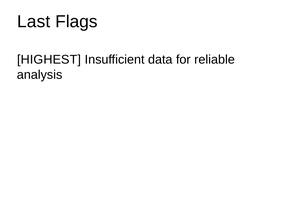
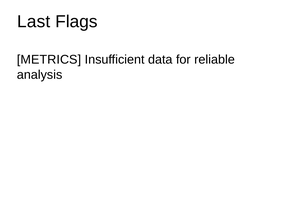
HIGHEST: HIGHEST -> METRICS (49, 59)
